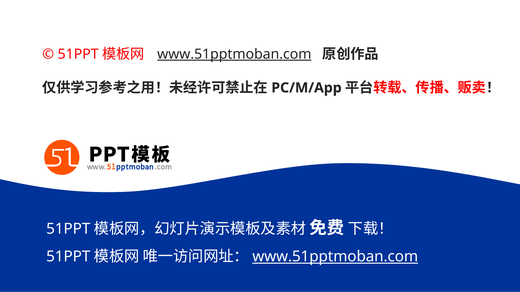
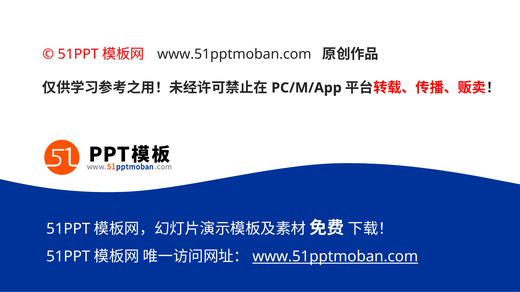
www.51pptmoban.com underline: present -> none (234, 54)
